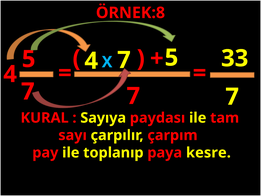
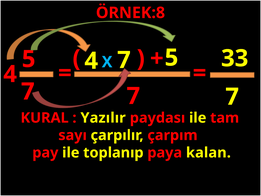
Sayıya: Sayıya -> Yazılır (103, 118)
kesre: kesre -> kalan (208, 152)
